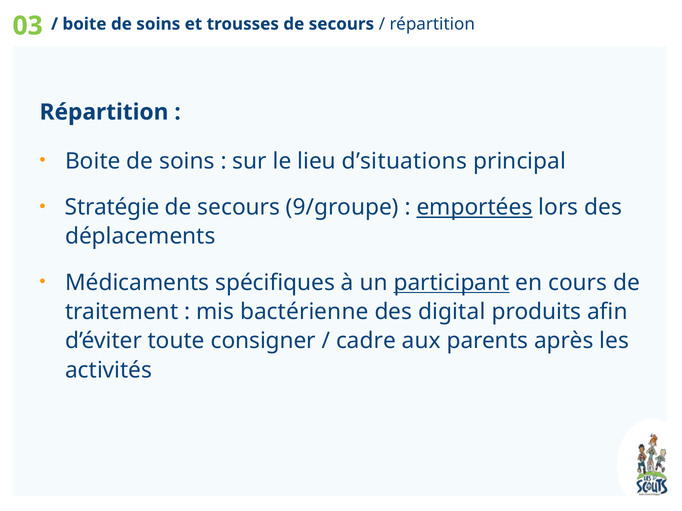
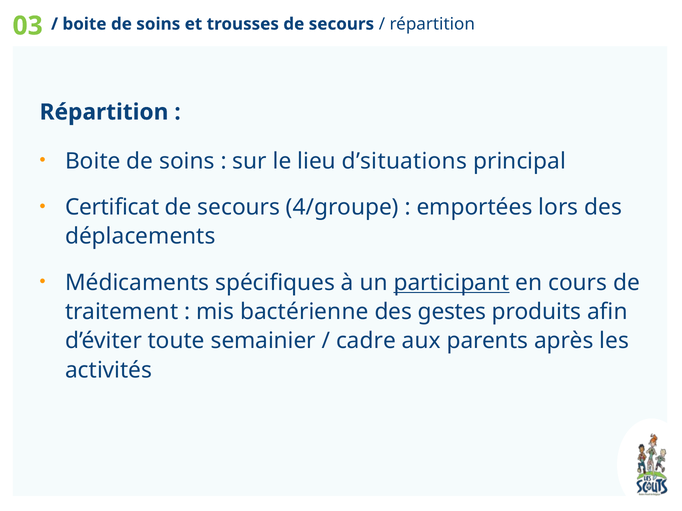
Stratégie: Stratégie -> Certificat (112, 208)
9/groupe: 9/groupe -> 4/groupe (342, 208)
emportées underline: present -> none (475, 208)
digital: digital -> gestes (452, 312)
consigner: consigner -> semainier (263, 341)
